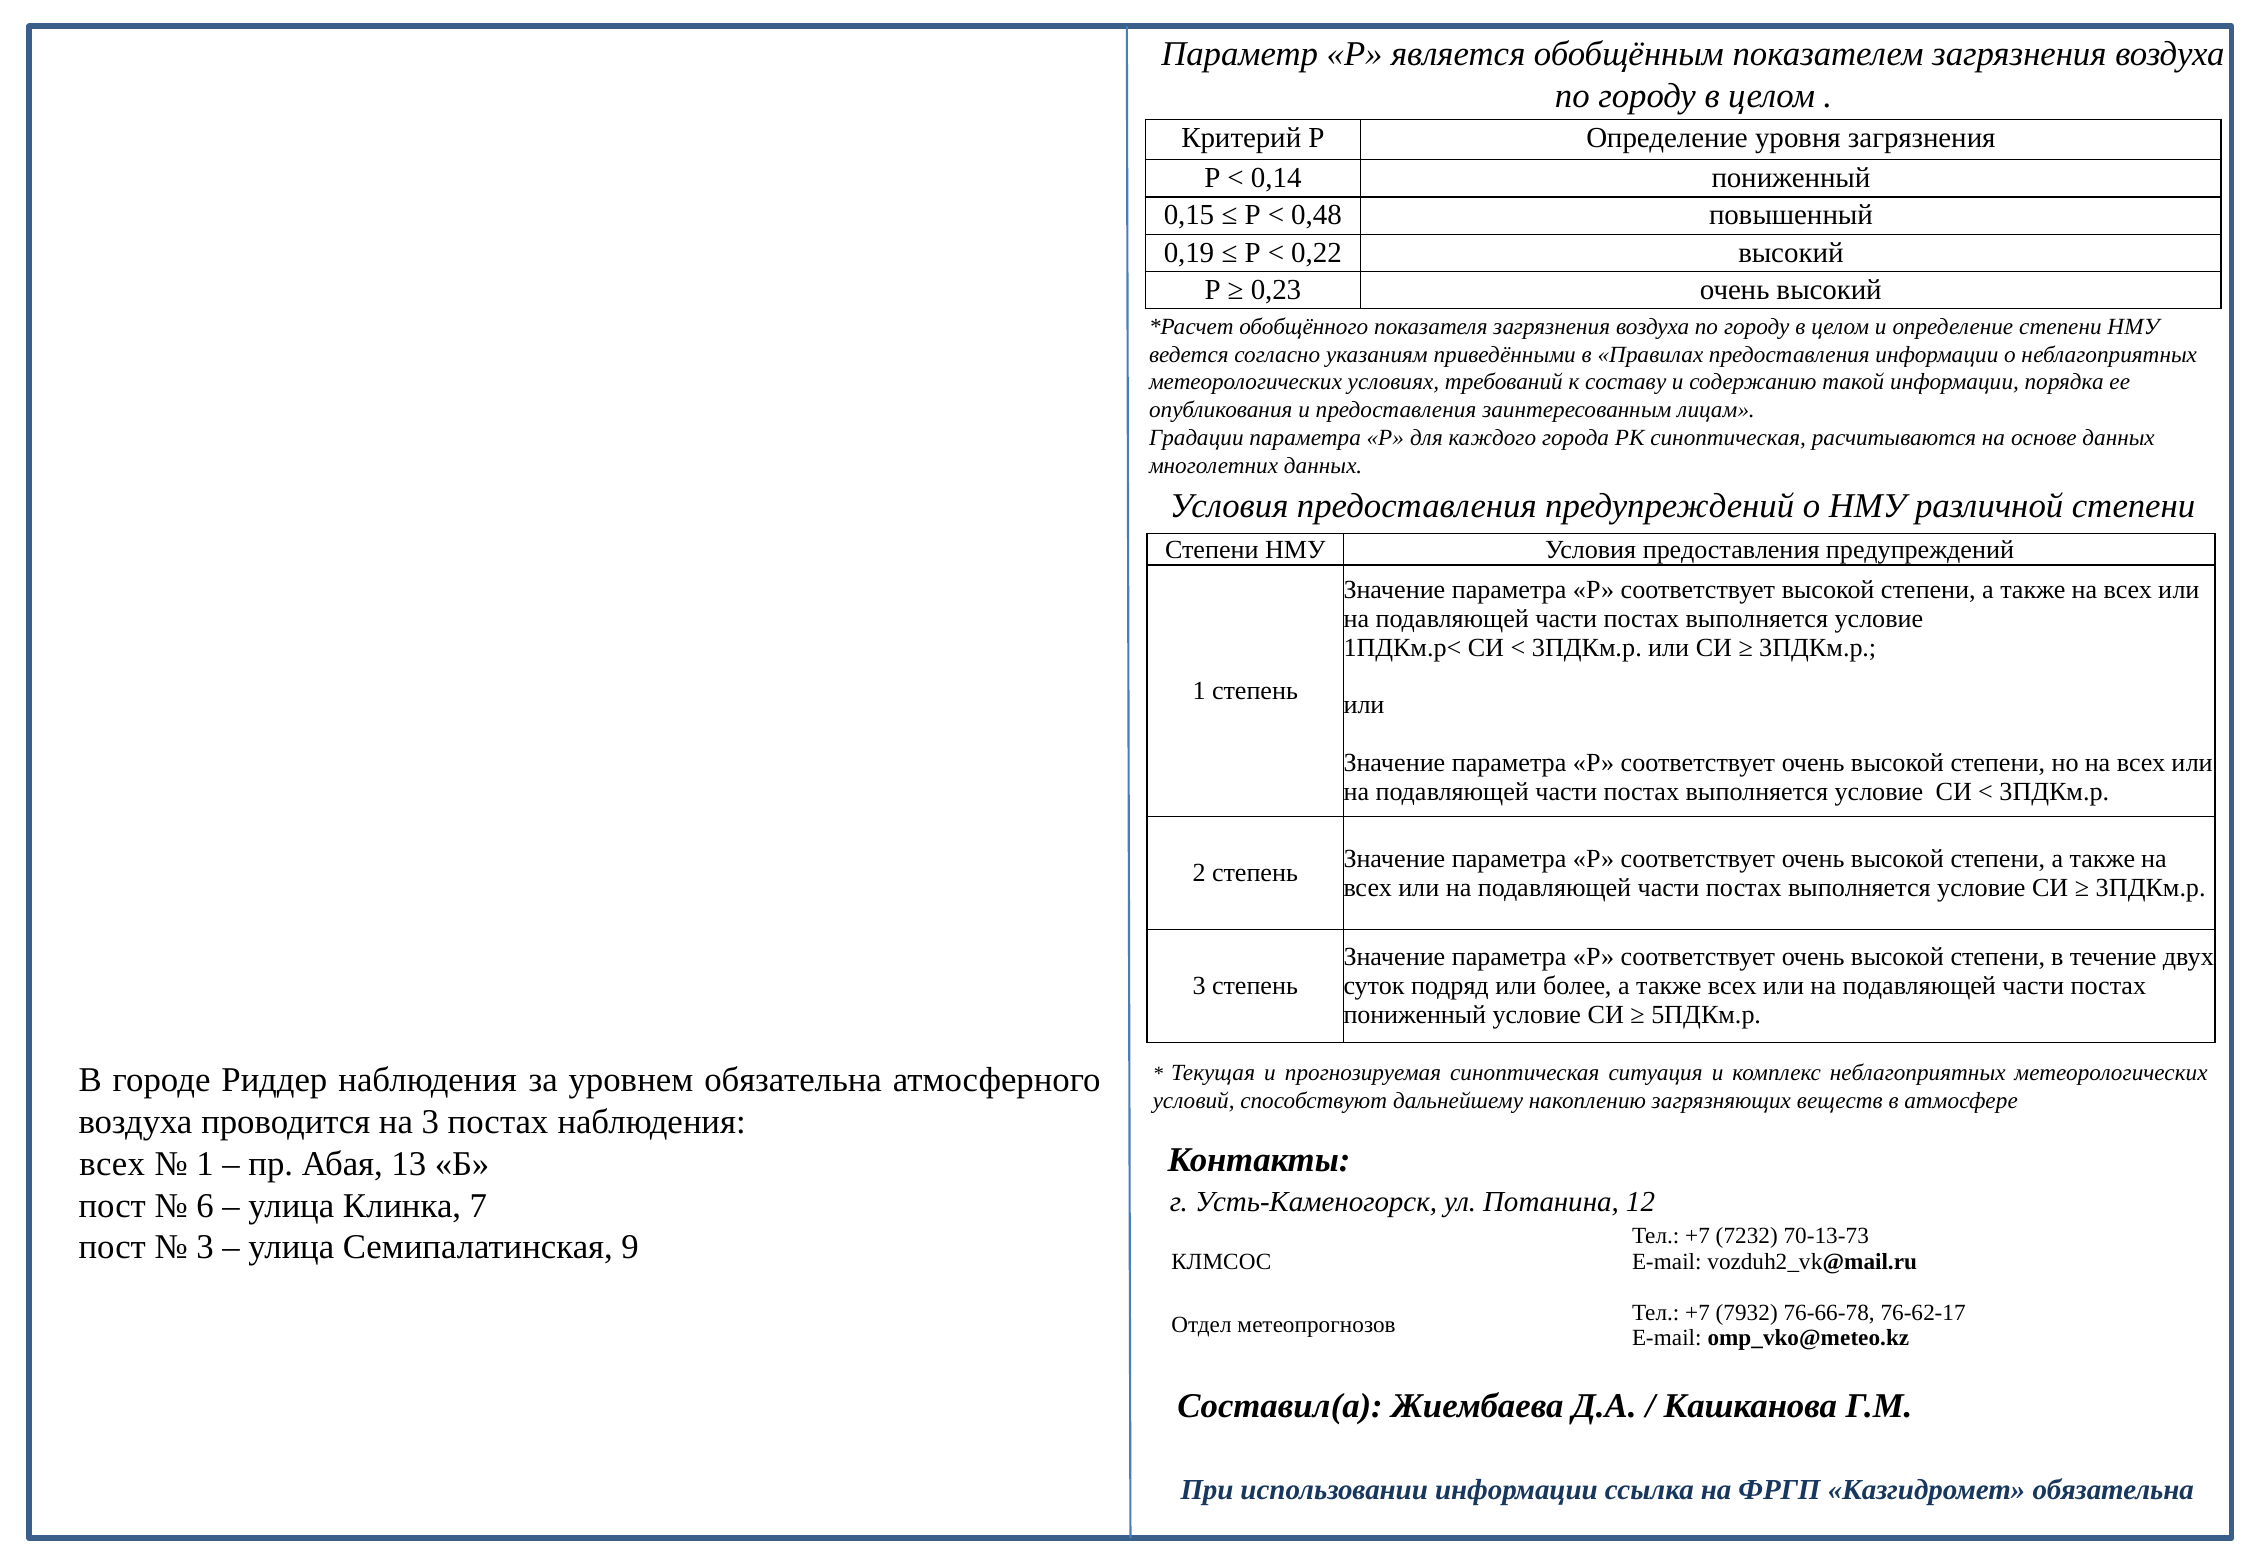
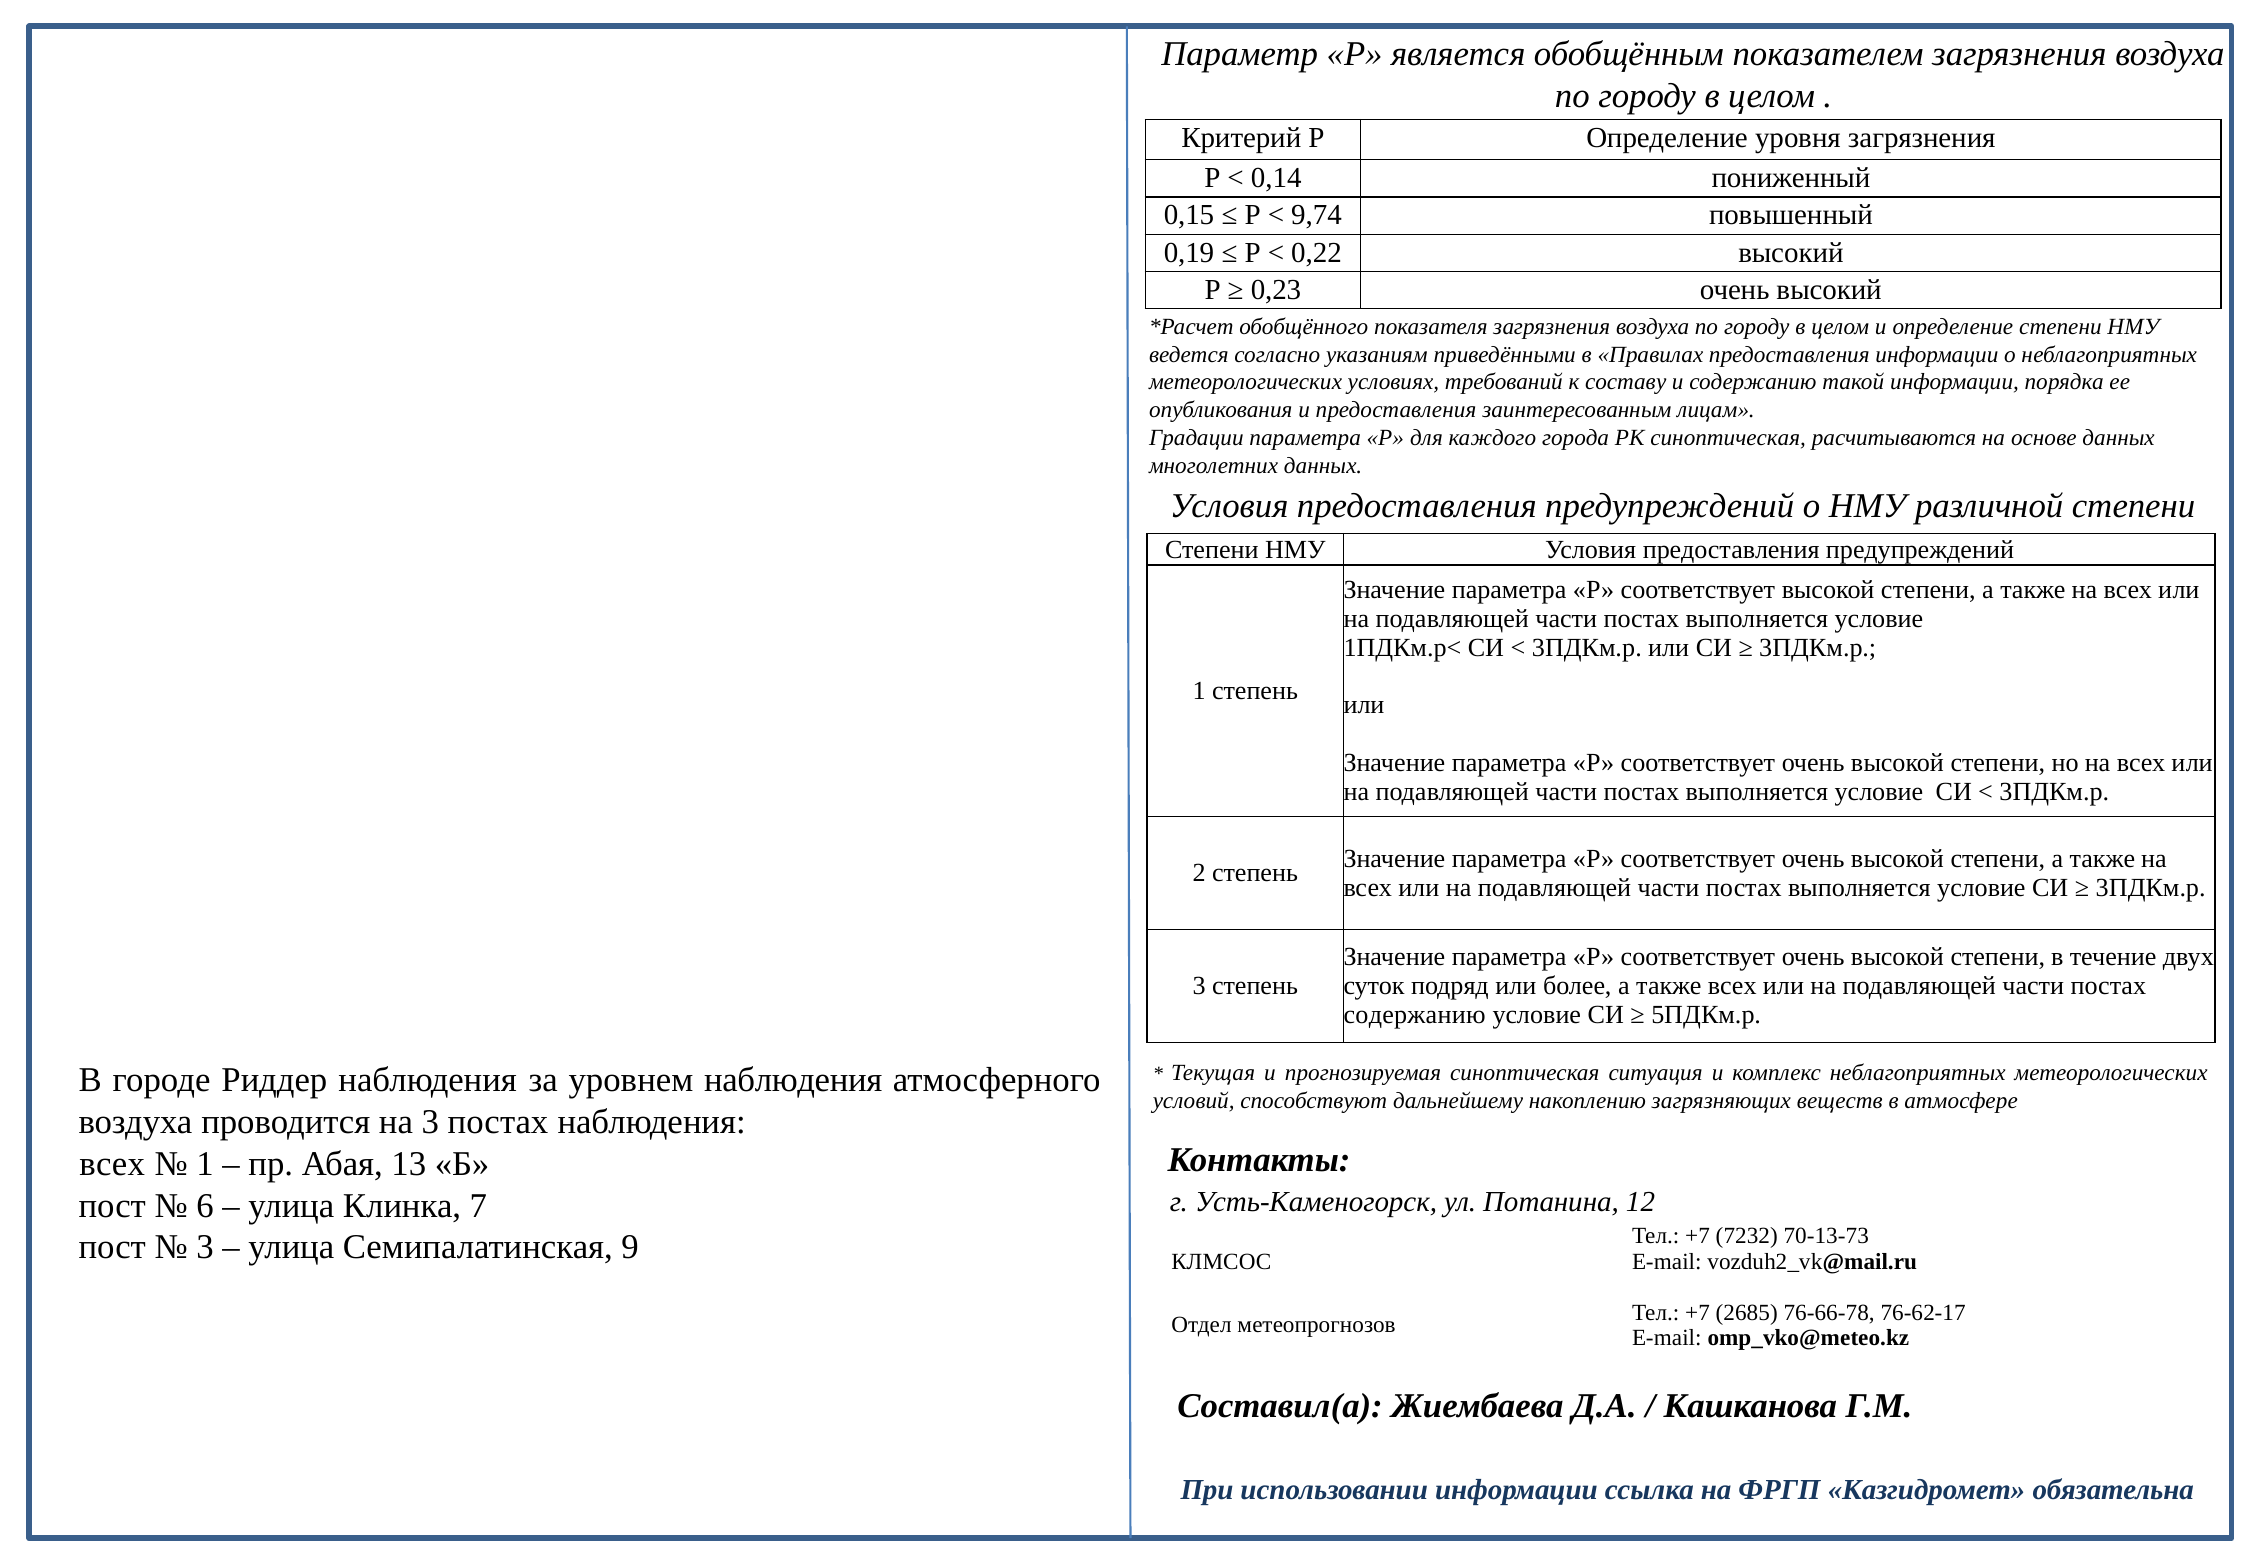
0,48: 0,48 -> 9,74 (1316, 215)
пониженный: пониженный -> содержанию (1415, 1015)
уровнем обязательна: обязательна -> наблюдения (793, 1081)
7932: 7932 -> 2685 (1747, 1313)
